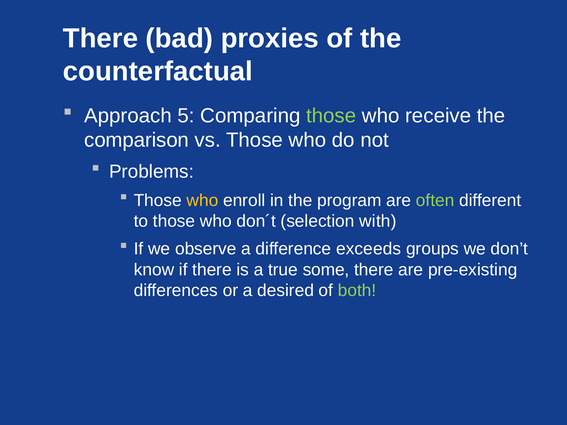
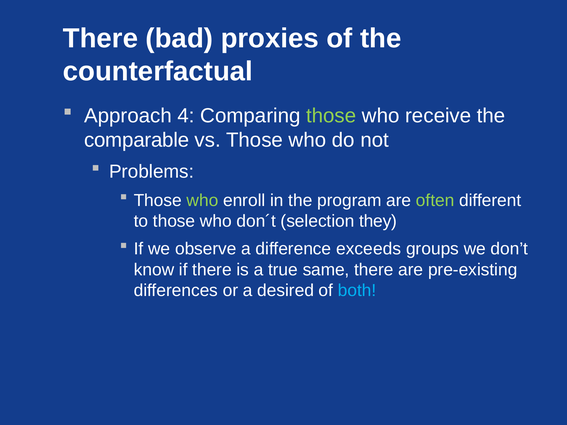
5: 5 -> 4 (186, 116)
comparison: comparison -> comparable (137, 140)
who colour: yellow -> light green (202, 201)
with: with -> they (378, 221)
some: some -> same (326, 270)
both colour: light green -> light blue (357, 291)
